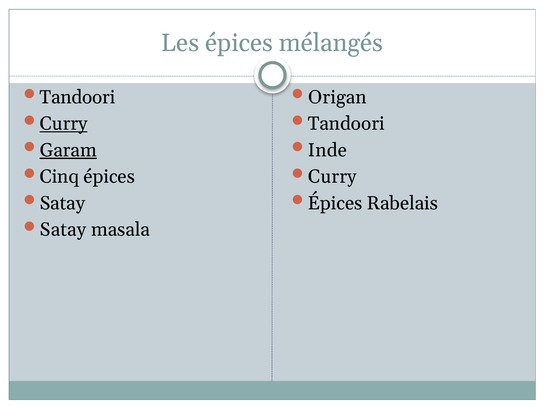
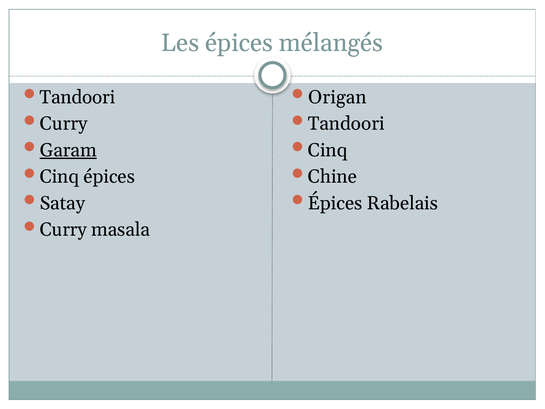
Curry underline: present -> none (64, 124)
Inde: Inde -> Cinq (328, 150)
Curry: Curry -> Chine (332, 177)
Satay: Satay -> Curry (63, 229)
